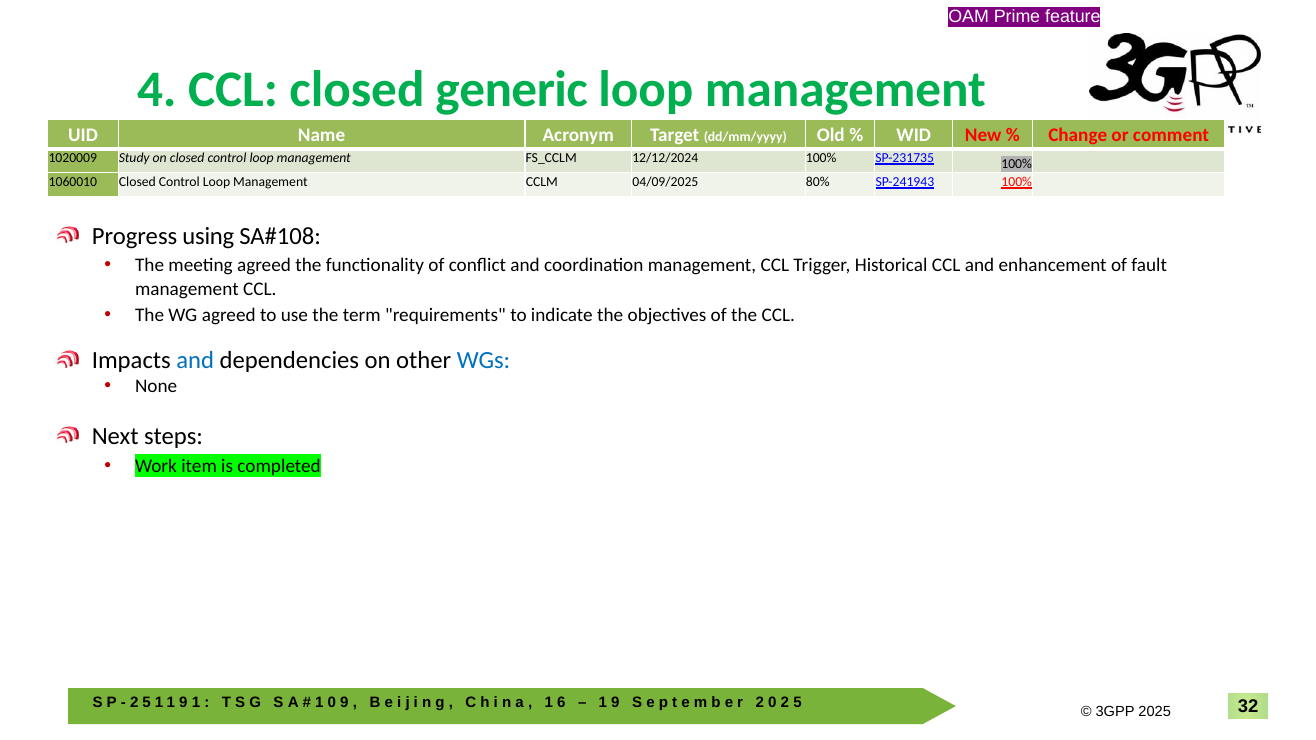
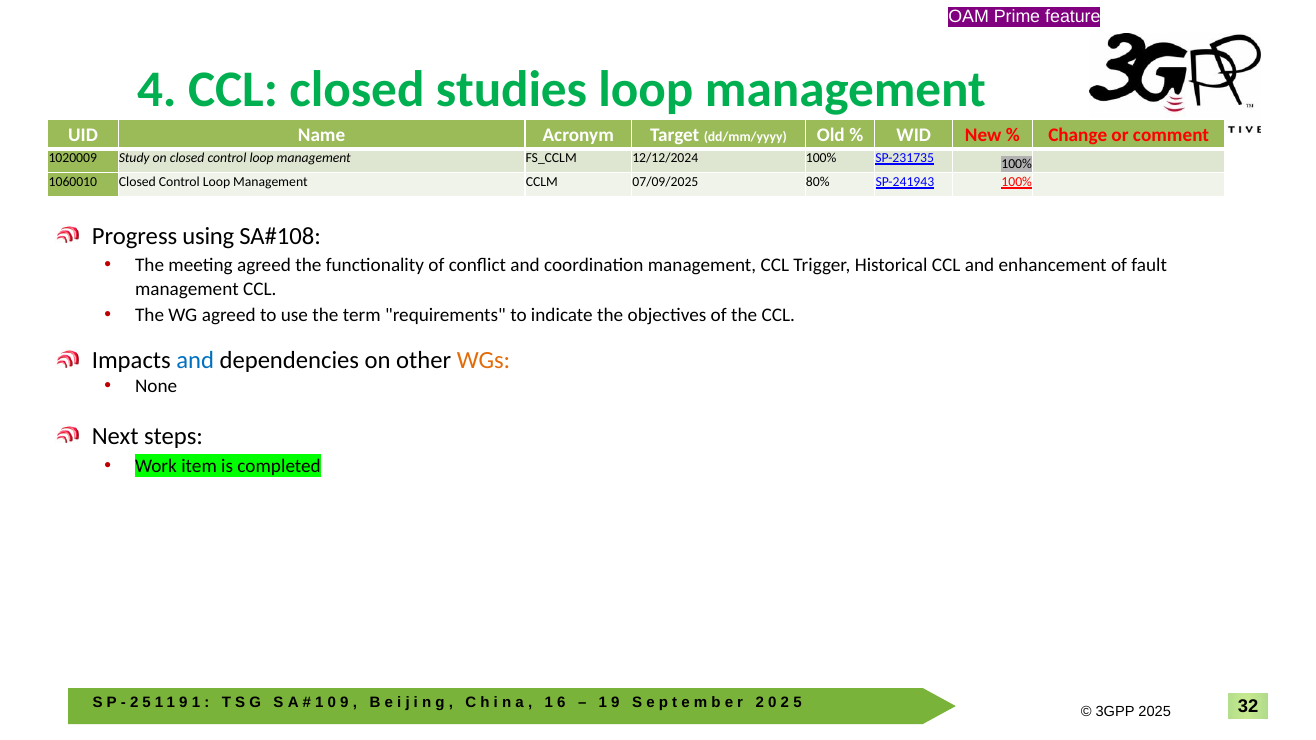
generic: generic -> studies (512, 90)
04/09/2025: 04/09/2025 -> 07/09/2025 (665, 182)
WGs colour: blue -> orange (484, 361)
